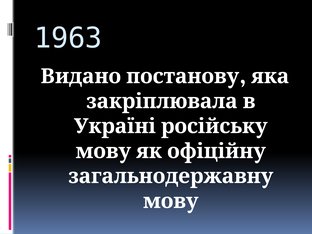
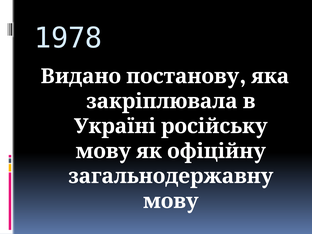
1963: 1963 -> 1978 (68, 38)
